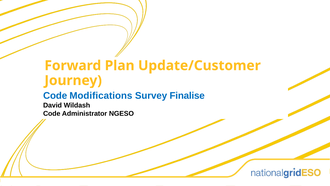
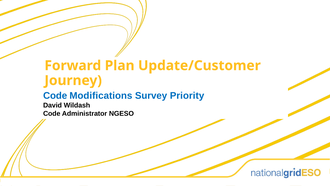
Finalise: Finalise -> Priority (187, 95)
